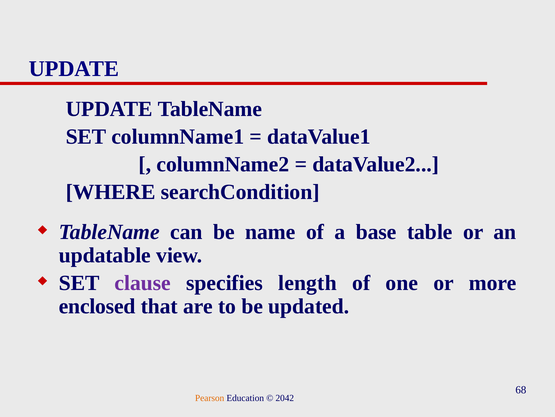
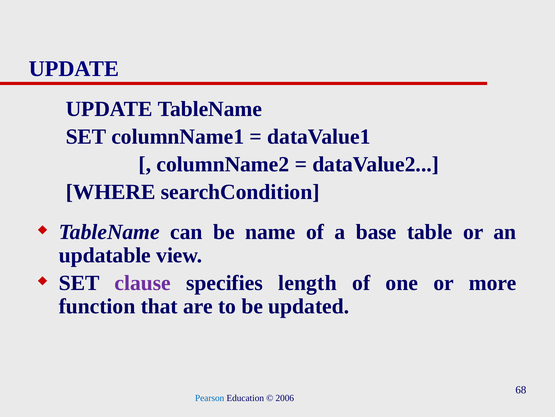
enclosed: enclosed -> function (97, 306)
Pearson colour: orange -> blue (210, 397)
2042: 2042 -> 2006 (285, 397)
